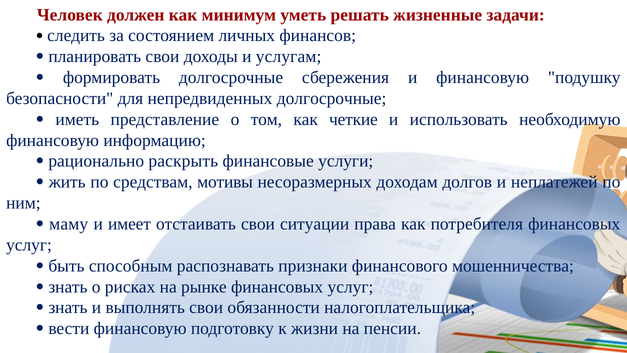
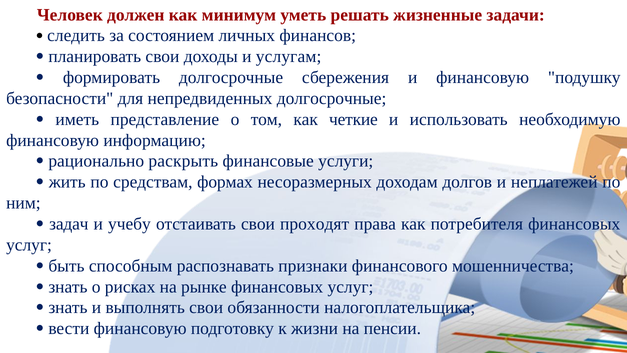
мотивы: мотивы -> формах (225, 182)
маму: маму -> задач (69, 224)
имеет: имеет -> учебу (129, 224)
ситуации: ситуации -> проходят (315, 224)
